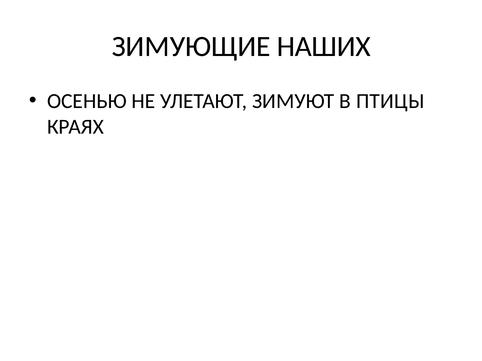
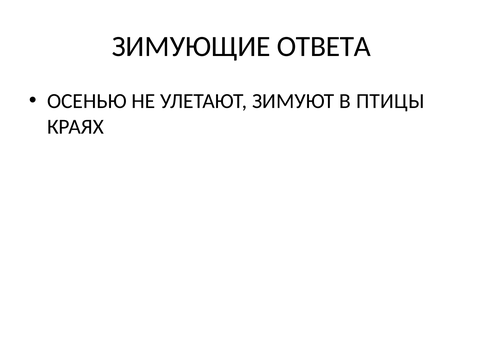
НАШИХ: НАШИХ -> ОТВЕТА (324, 47)
